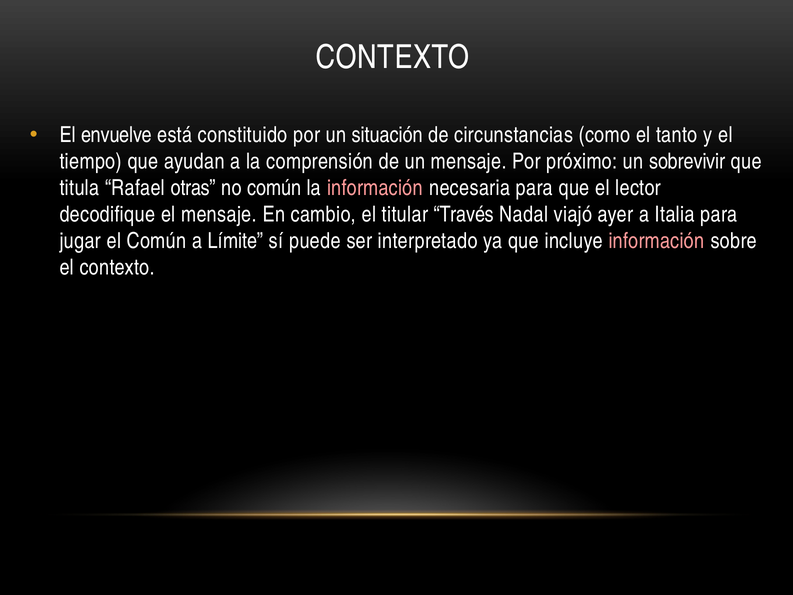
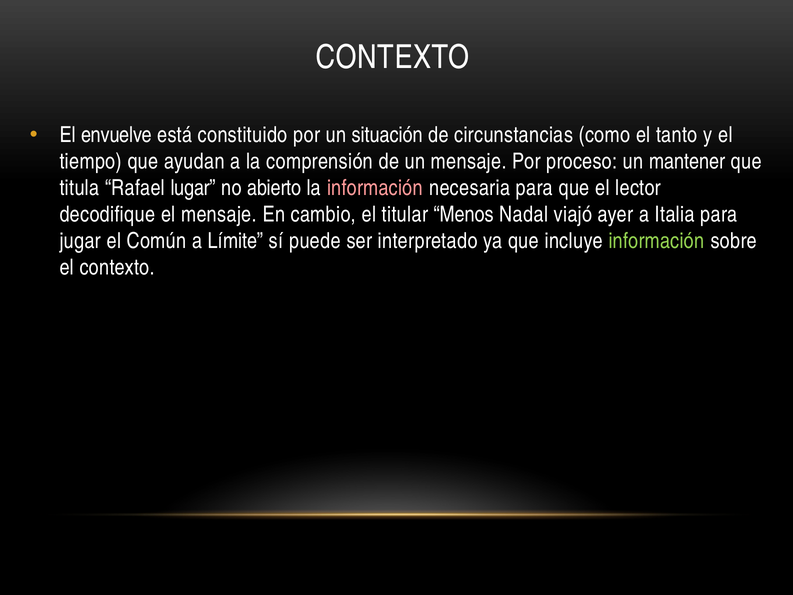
próximo: próximo -> proceso (582, 162)
sobrevivir: sobrevivir -> mantener (687, 162)
otras: otras -> lugar (193, 188)
no común: común -> abierto (274, 188)
Través: Través -> Menos (464, 214)
información colour: pink -> light green (656, 241)
